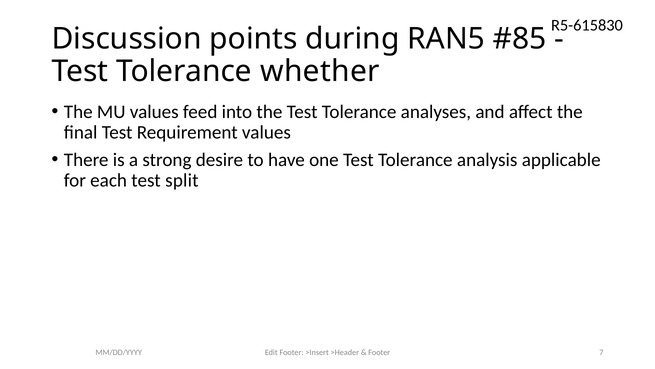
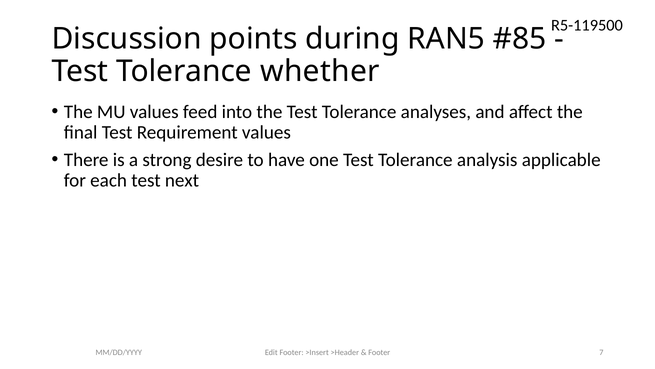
R5-615830: R5-615830 -> R5-119500 (587, 25)
split: split -> next (182, 180)
